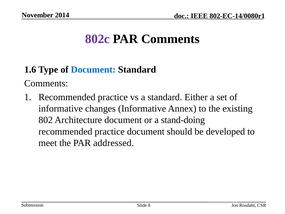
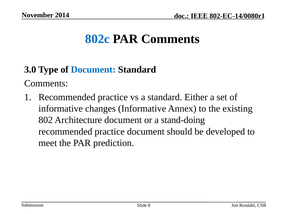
802c colour: purple -> blue (97, 39)
1.6: 1.6 -> 3.0 (30, 70)
addressed: addressed -> prediction (114, 143)
